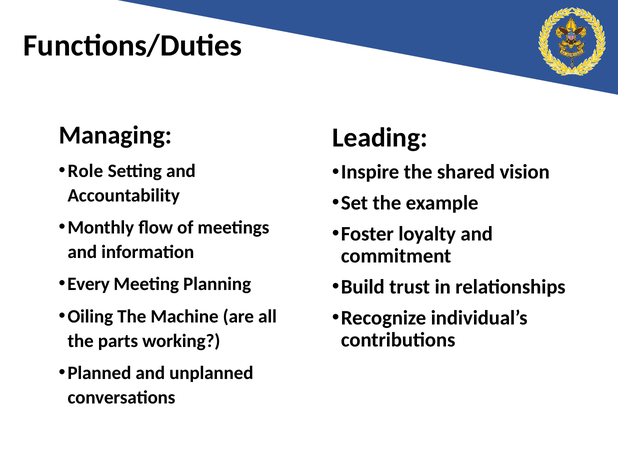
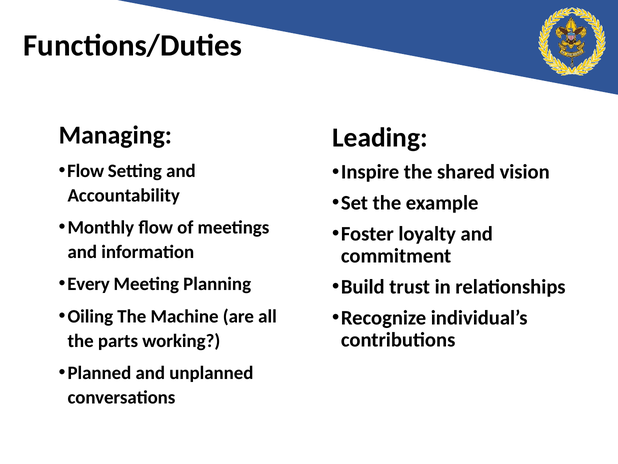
Role: Role -> Flow (86, 171)
